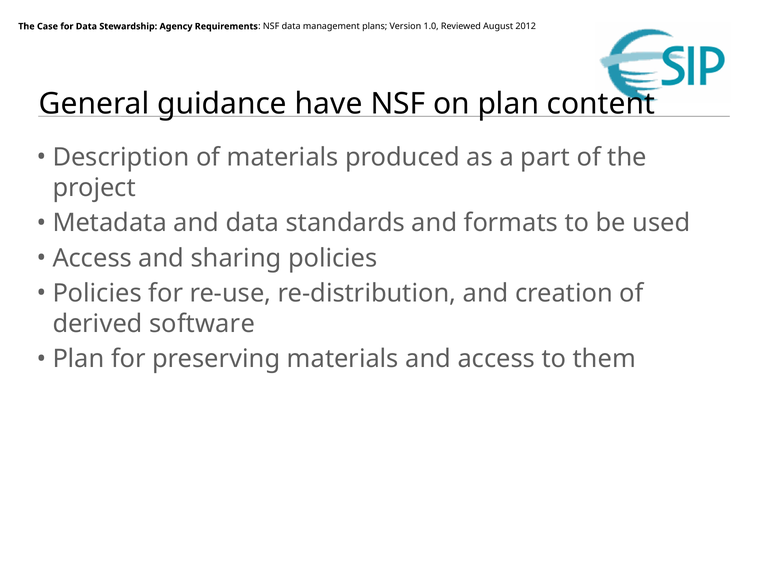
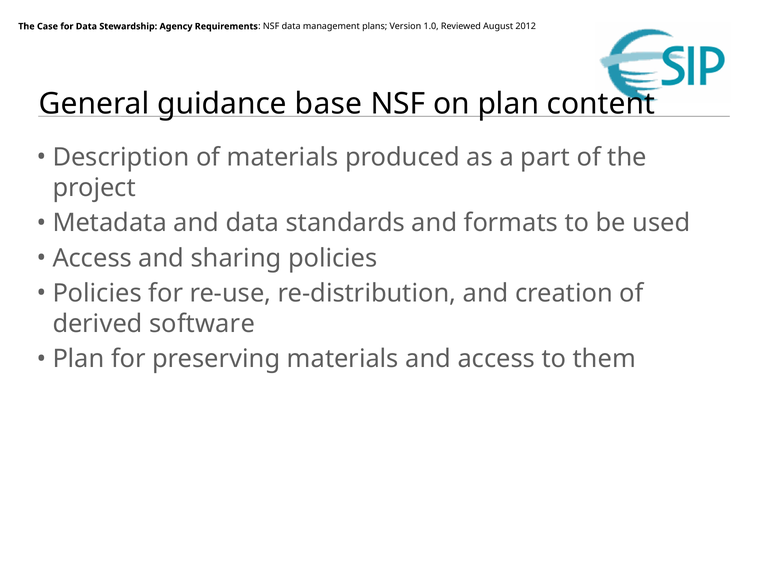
have: have -> base (329, 104)
